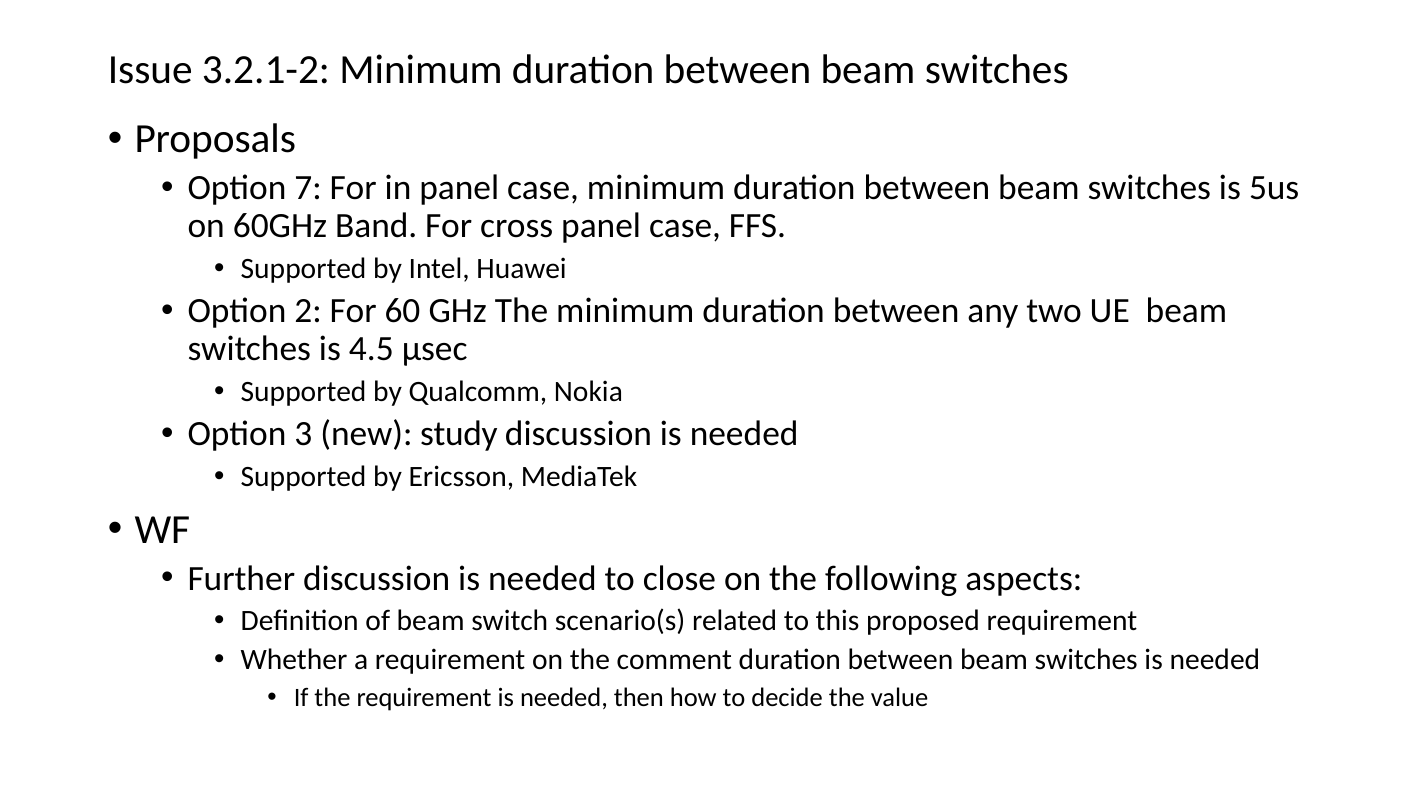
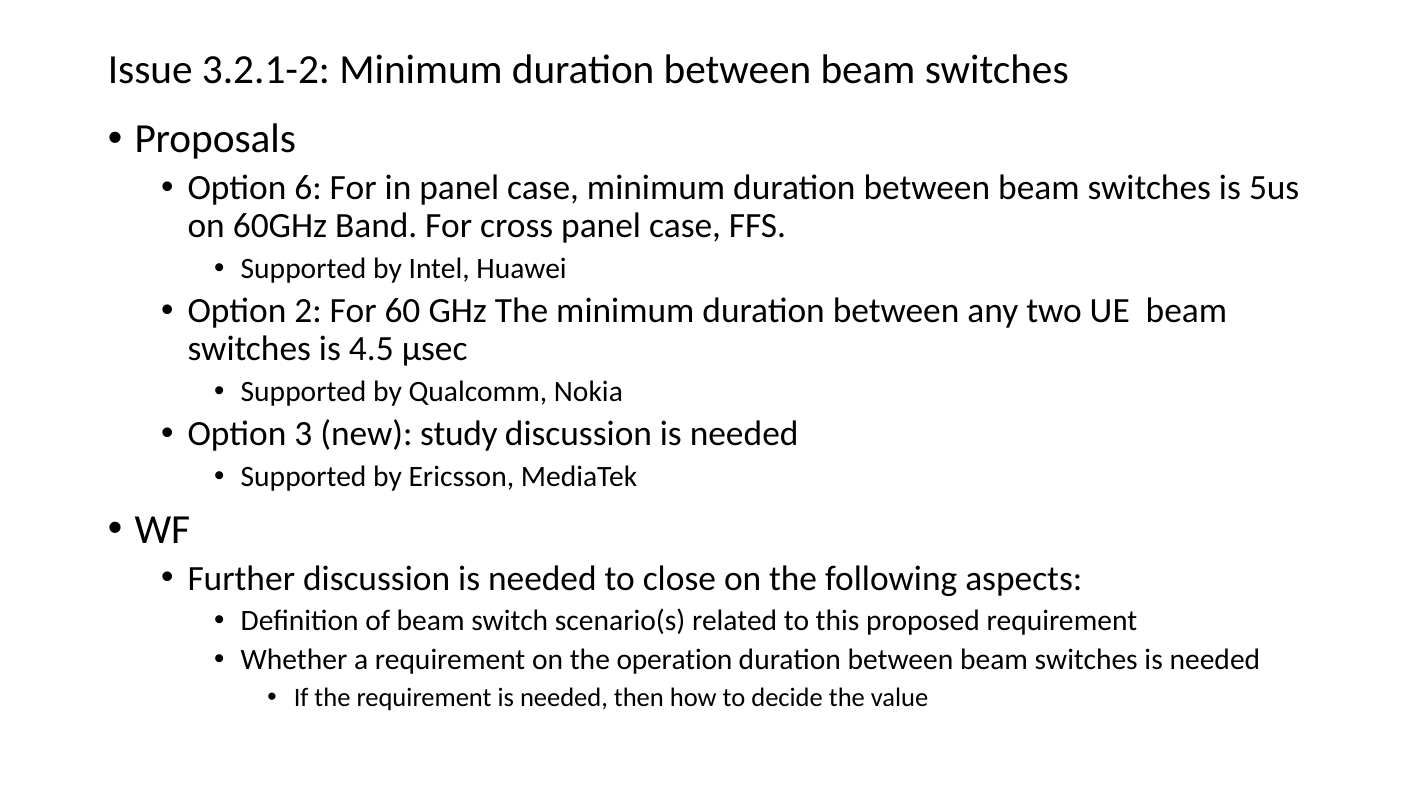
7: 7 -> 6 (308, 188)
comment: comment -> operation (674, 660)
